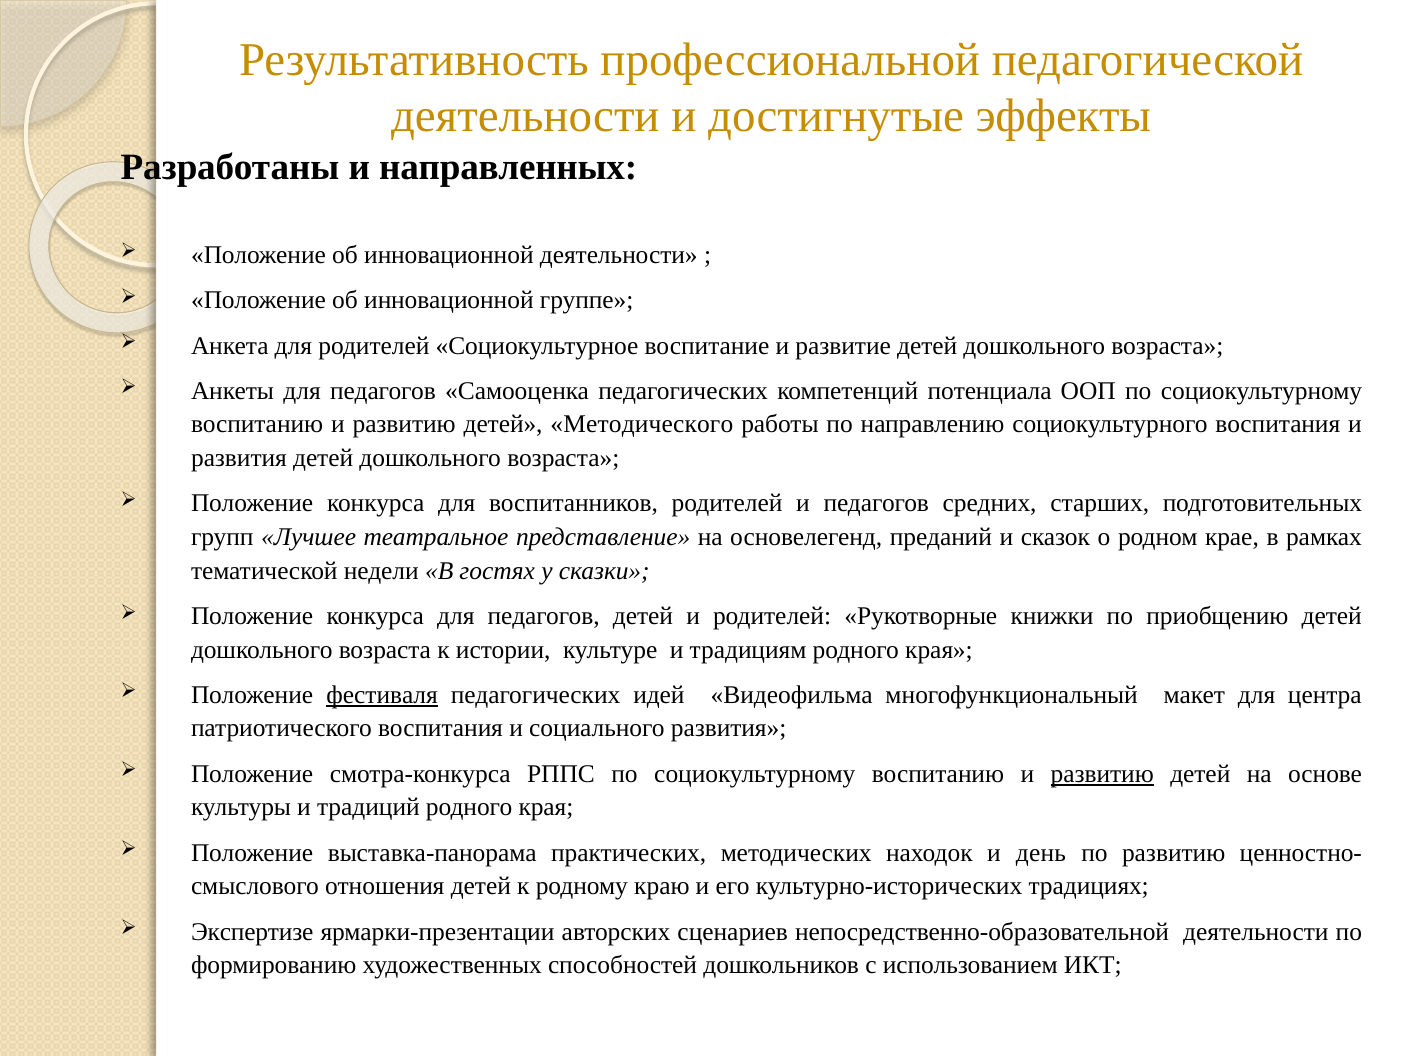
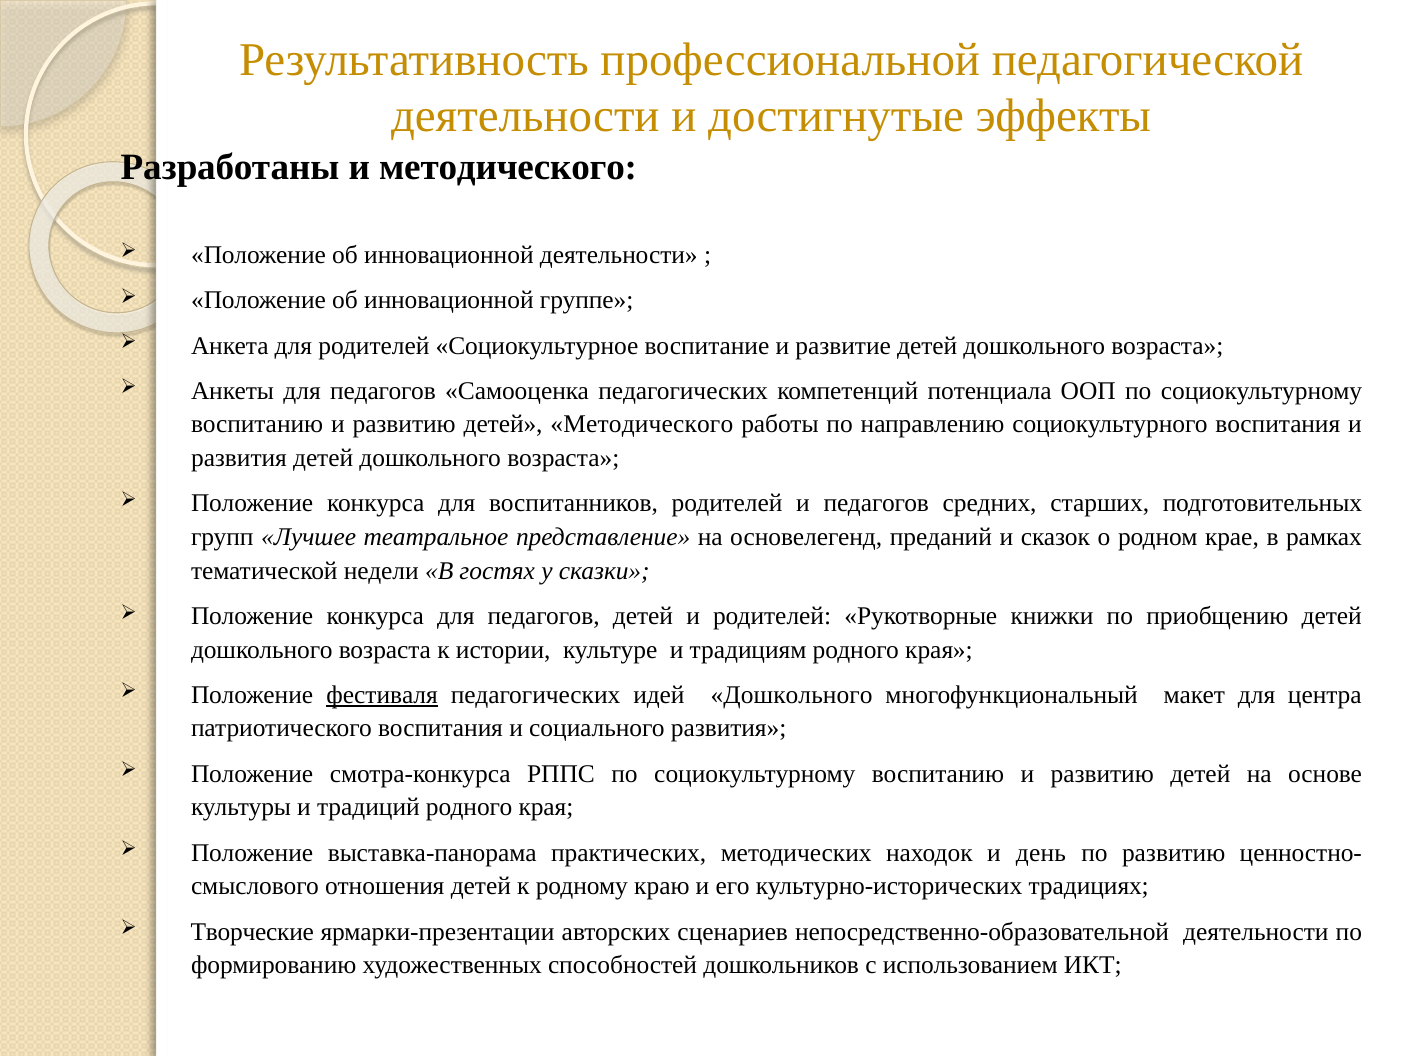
и направленных: направленных -> методического (508, 167)
идей Видеофильма: Видеофильма -> Дошкольного (792, 695)
развитию underline: present -> none (1102, 774)
Экспертизе: Экспертизе -> Творческие (252, 932)
